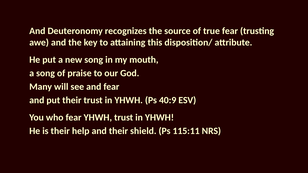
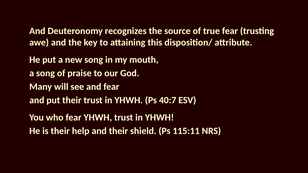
40:9: 40:9 -> 40:7 (168, 100)
